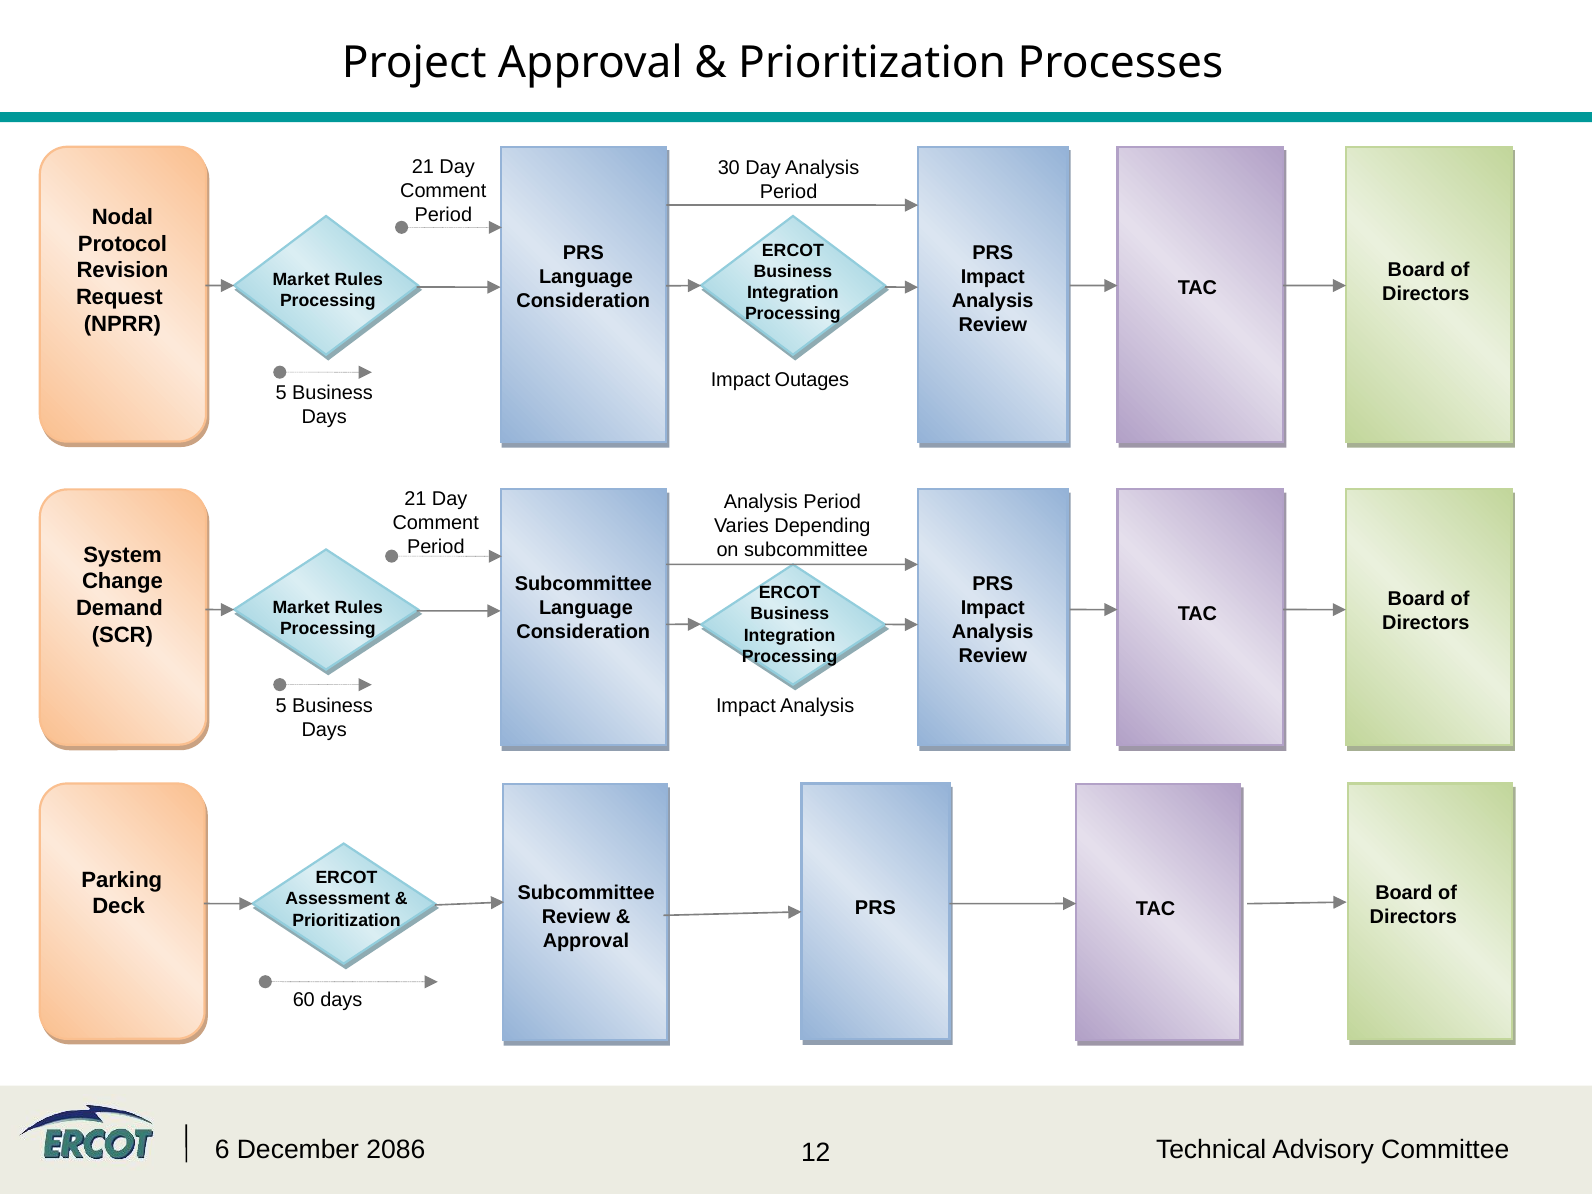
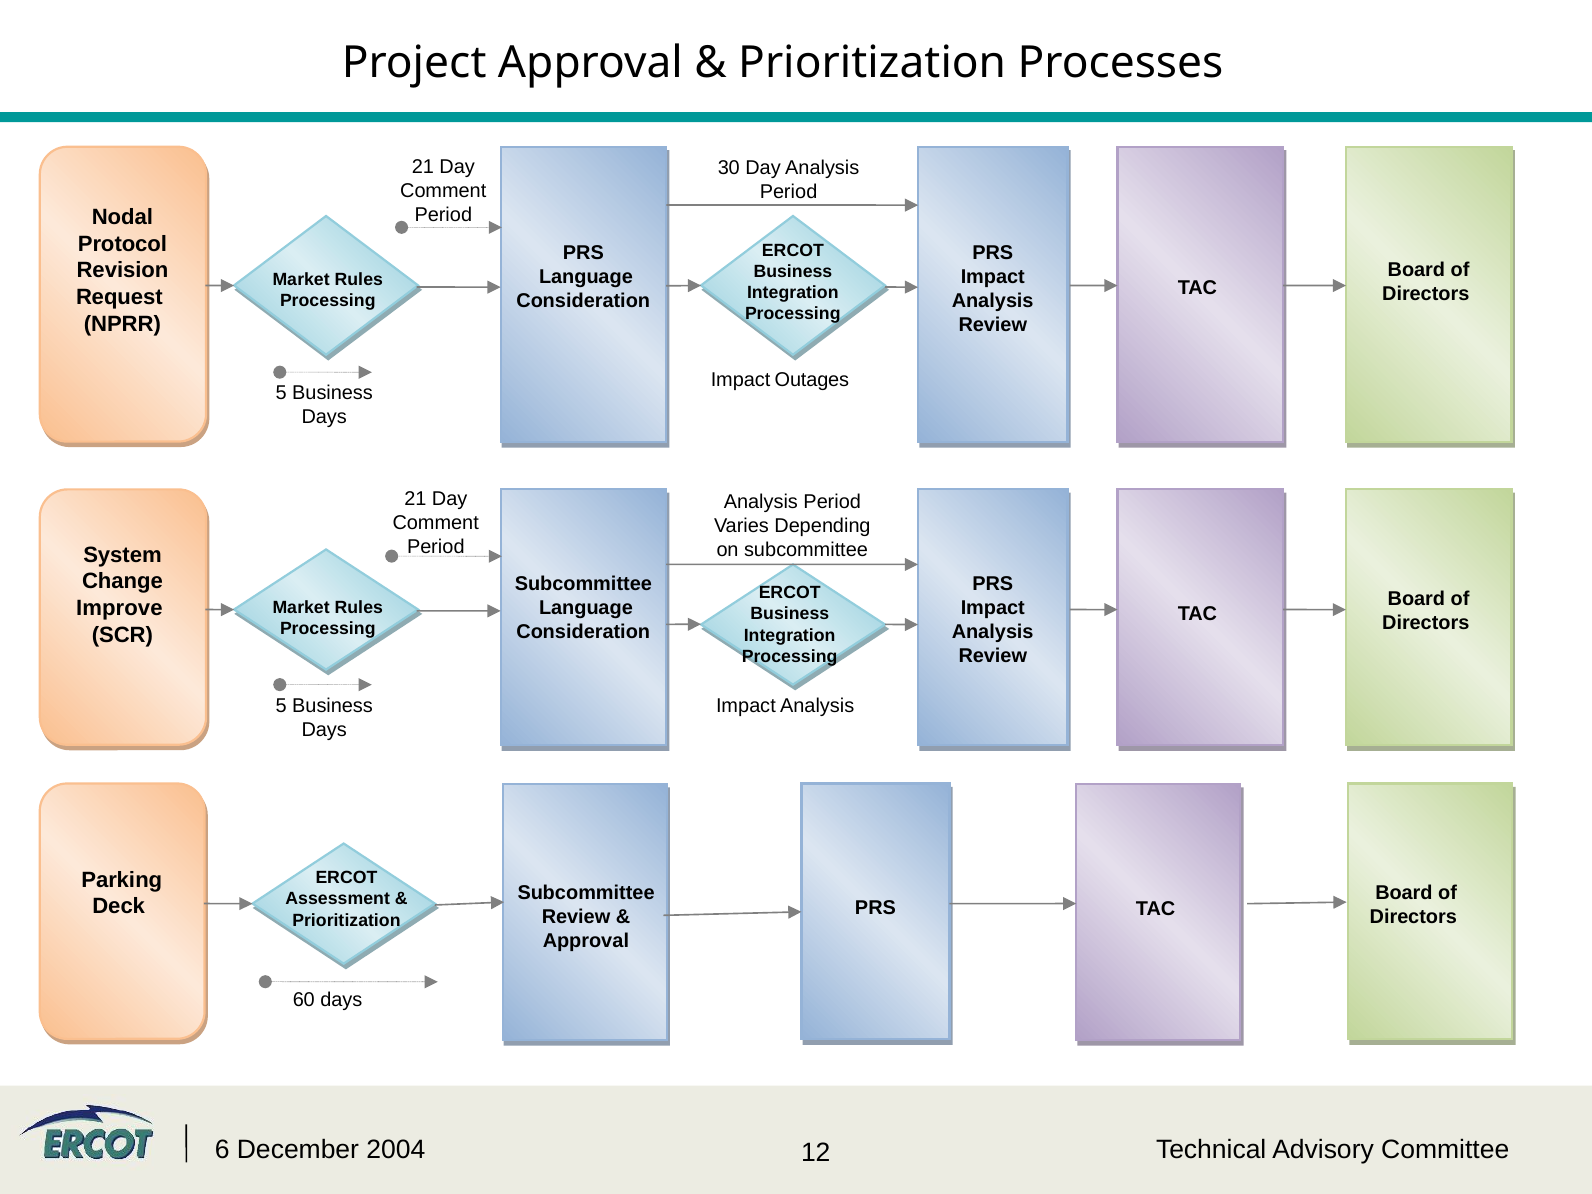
Demand: Demand -> Improve (119, 608)
2086: 2086 -> 2004 (396, 1150)
